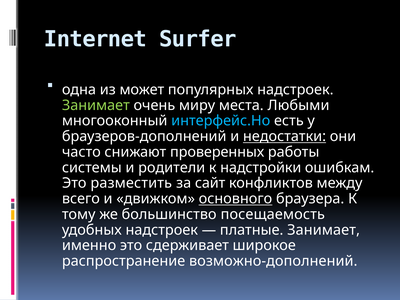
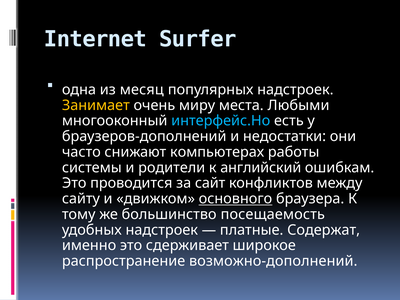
может: может -> месяц (142, 90)
Занимает colour: light green -> yellow (96, 105)
недостатки underline: present -> none (285, 136)
проверенных: проверенных -> компьютерах (217, 152)
надстройки: надстройки -> английский (261, 168)
разместить: разместить -> проводится (131, 183)
всего: всего -> сайту (81, 199)
платные Занимает: Занимает -> Содержат (324, 230)
